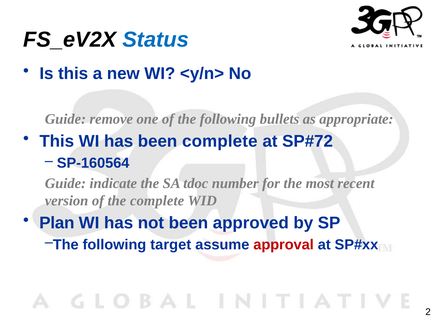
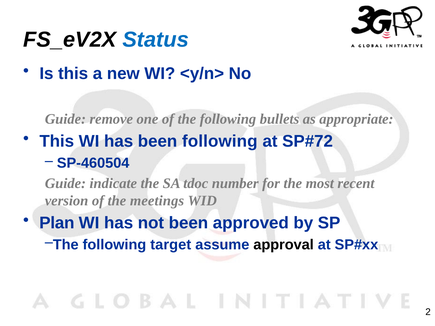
been complete: complete -> following (220, 141)
SP-160564: SP-160564 -> SP-460504 (93, 163)
the complete: complete -> meetings (157, 201)
approval colour: red -> black (284, 245)
